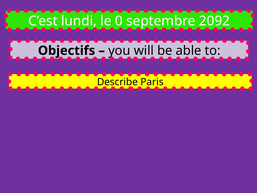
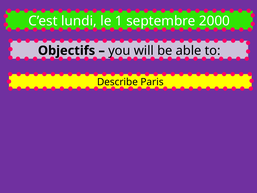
0: 0 -> 1 (119, 21)
2092: 2092 -> 2000 (214, 21)
